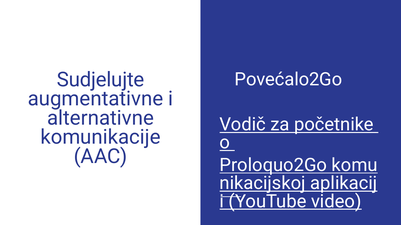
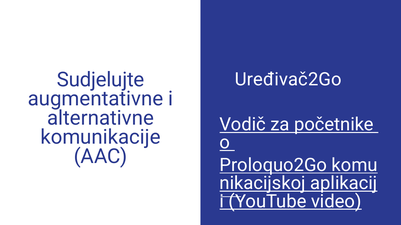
Povećalo2Go: Povećalo2Go -> Uređivač2Go (288, 80)
